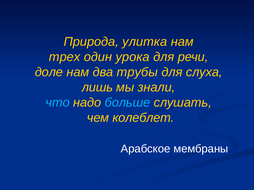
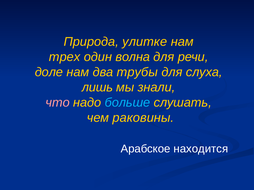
улитка: улитка -> улитке (145, 42)
урока: урока -> волна (133, 57)
что colour: light blue -> pink (58, 103)
колеблет: колеблет -> раковины (143, 118)
мембраны: мембраны -> находится (201, 149)
